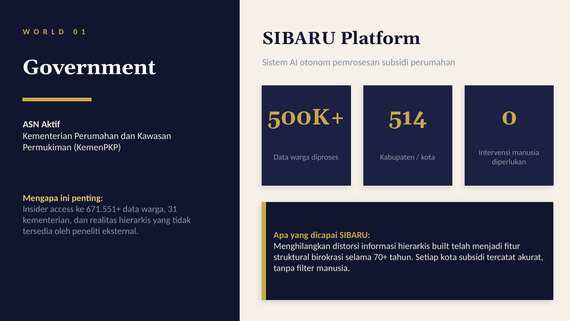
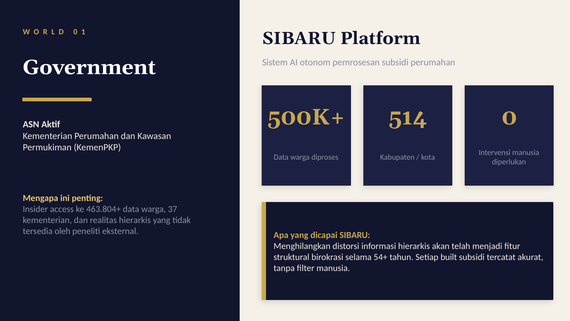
671.551+: 671.551+ -> 463.804+ (104, 209)
31: 31 -> 37 (173, 209)
built: built -> akan (441, 246)
70+: 70+ -> 54+ (381, 257)
Setiap kota: kota -> built (449, 257)
